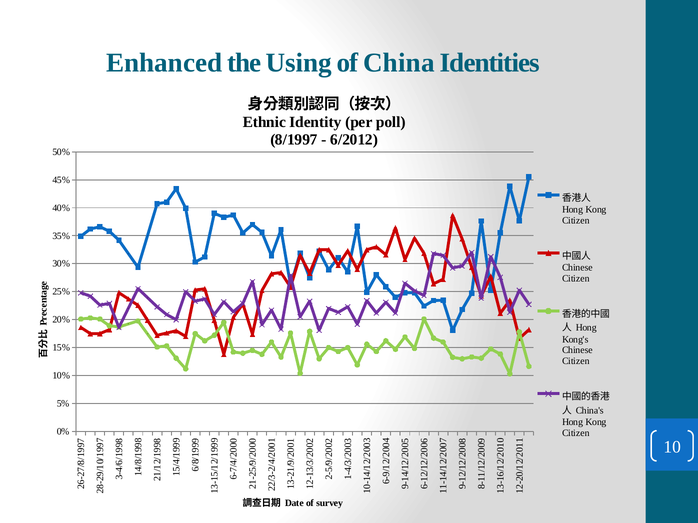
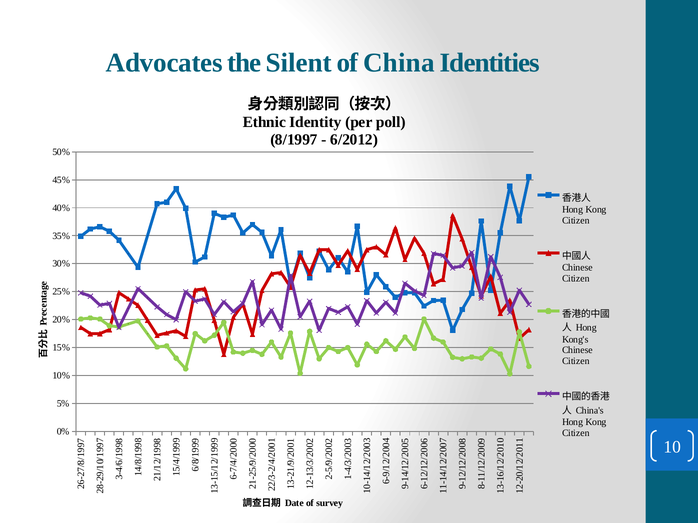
Enhanced: Enhanced -> Advocates (164, 63)
Using: Using -> Silent (299, 63)
